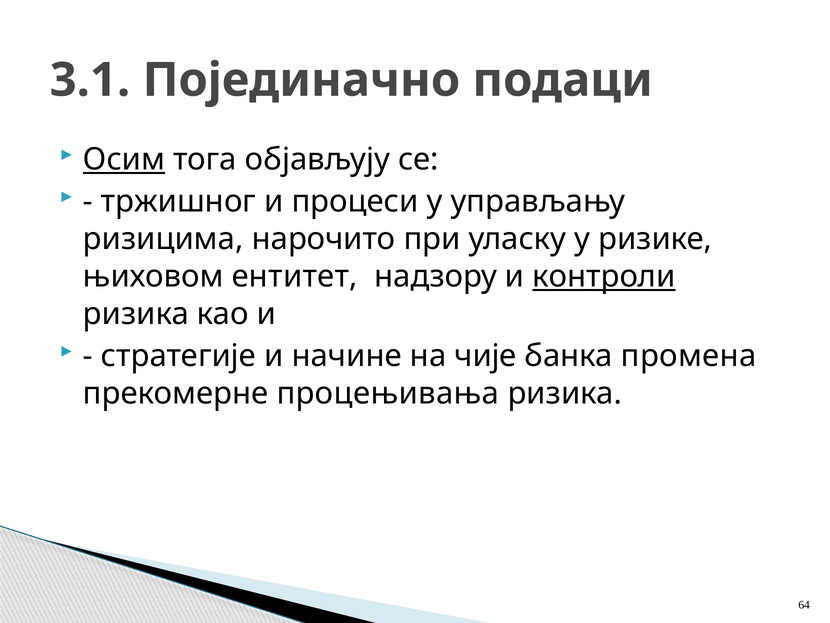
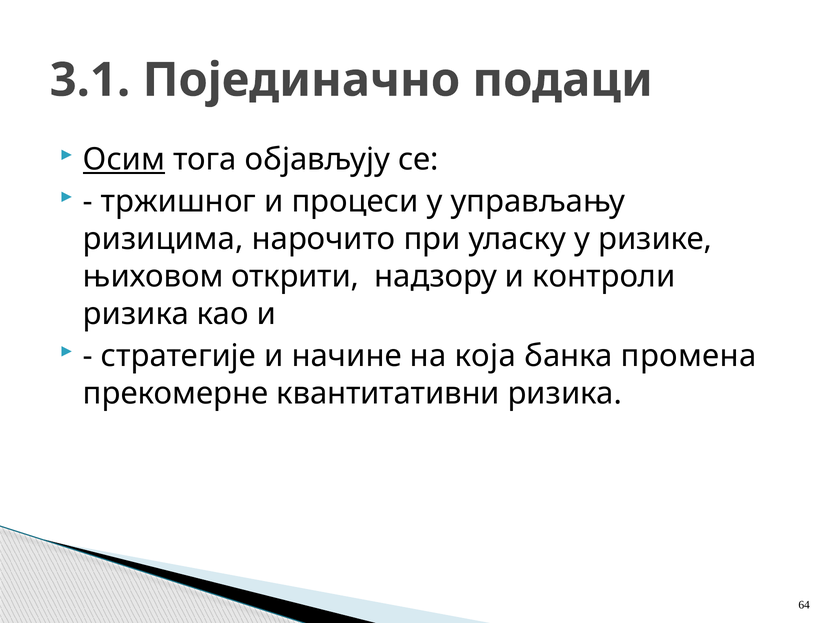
ентитет: ентитет -> открити (295, 276)
контроли underline: present -> none (604, 276)
чије: чије -> која (485, 356)
процењивања: процењивања -> квантитативни (388, 393)
